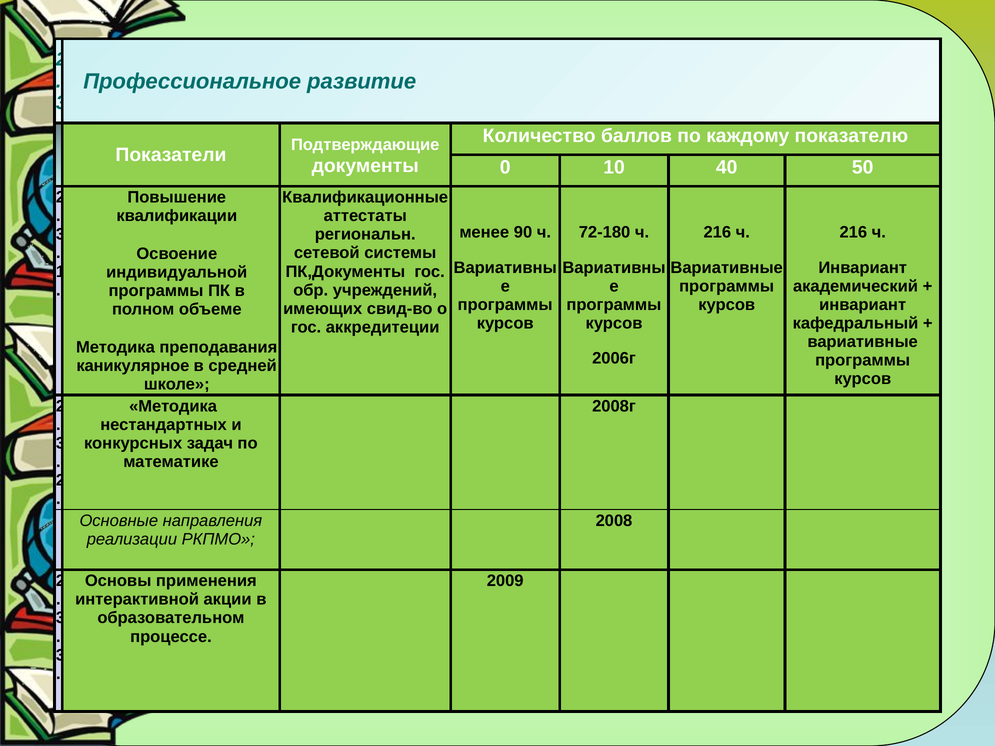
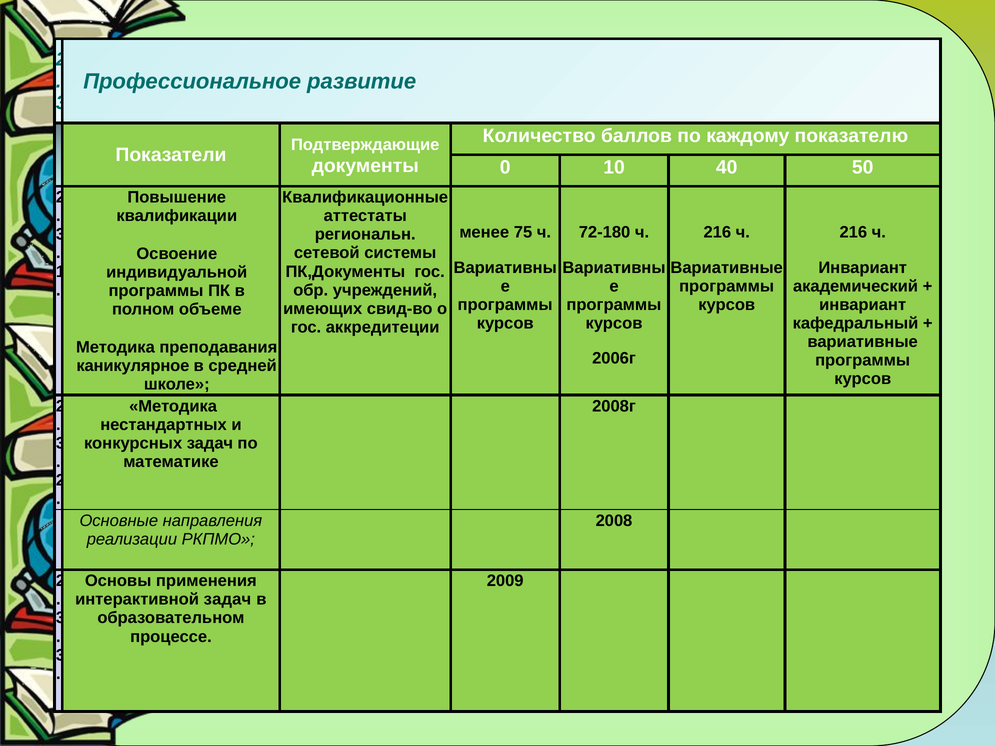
90: 90 -> 75 (523, 233)
интерактивной акции: акции -> задач (227, 600)
